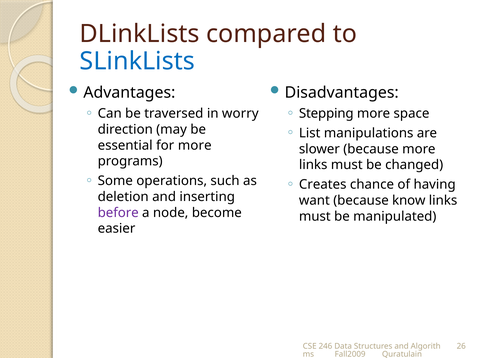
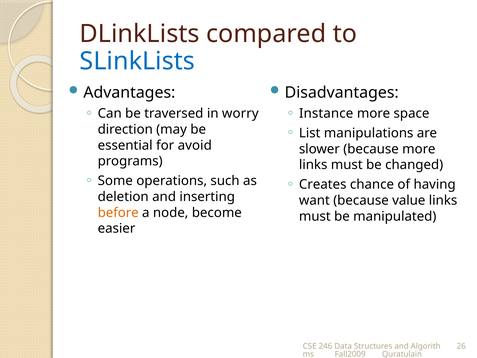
Stepping: Stepping -> Instance (326, 113)
for more: more -> avoid (195, 145)
know: know -> value (409, 200)
before colour: purple -> orange (118, 213)
